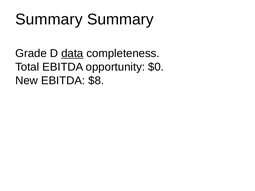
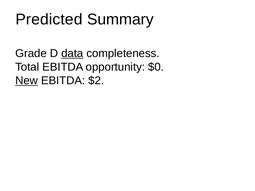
Summary: Summary -> Predicted (49, 19)
New underline: none -> present (27, 81)
$8: $8 -> $2 (96, 81)
